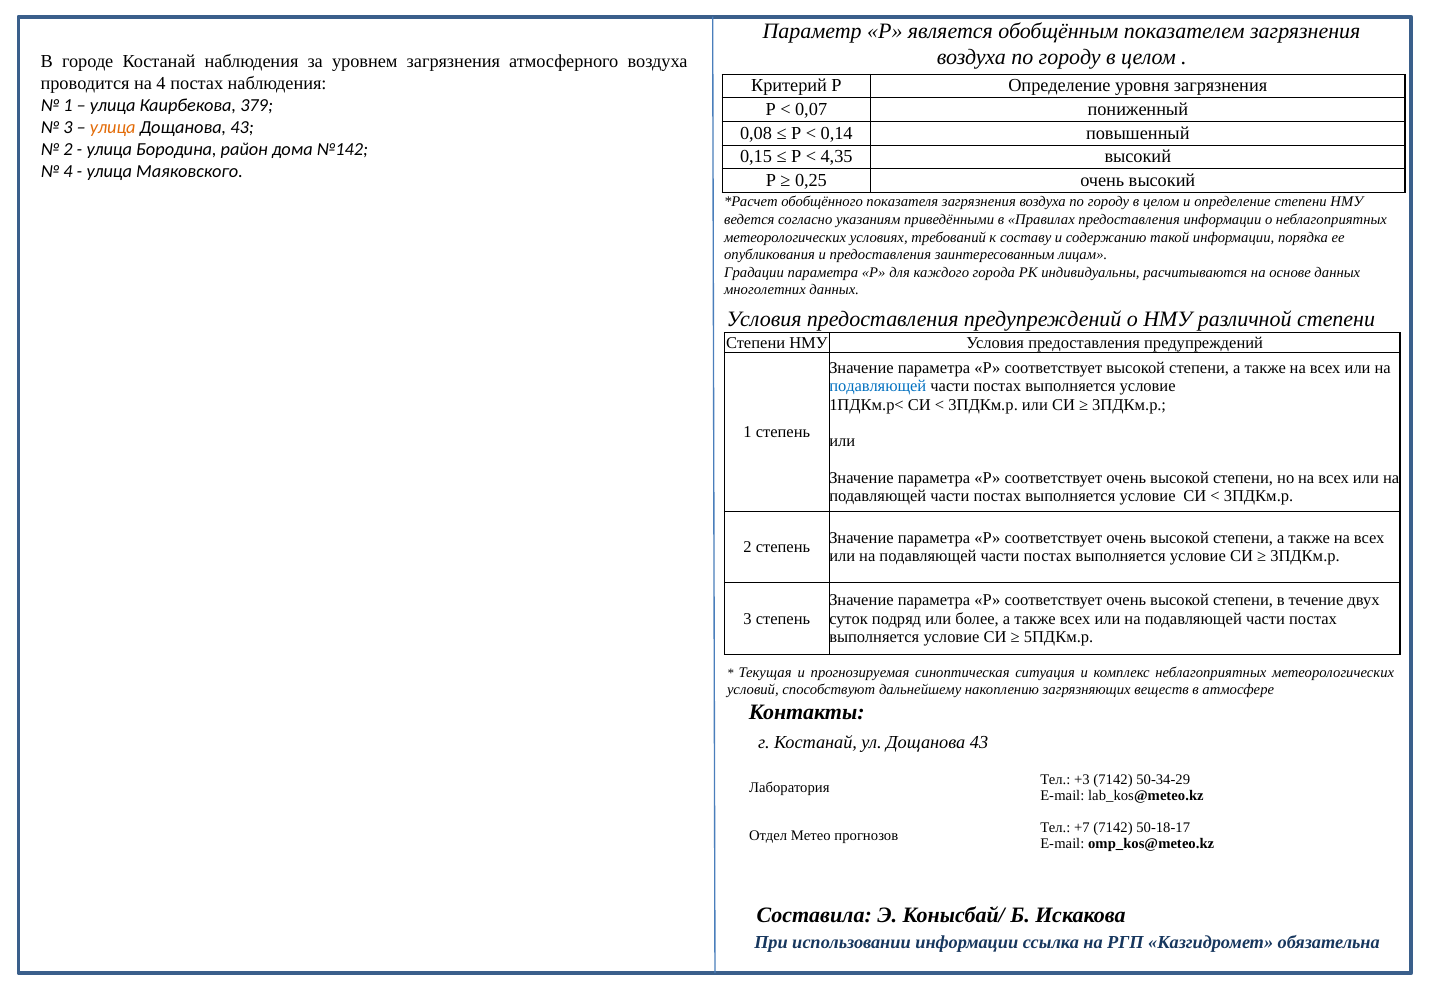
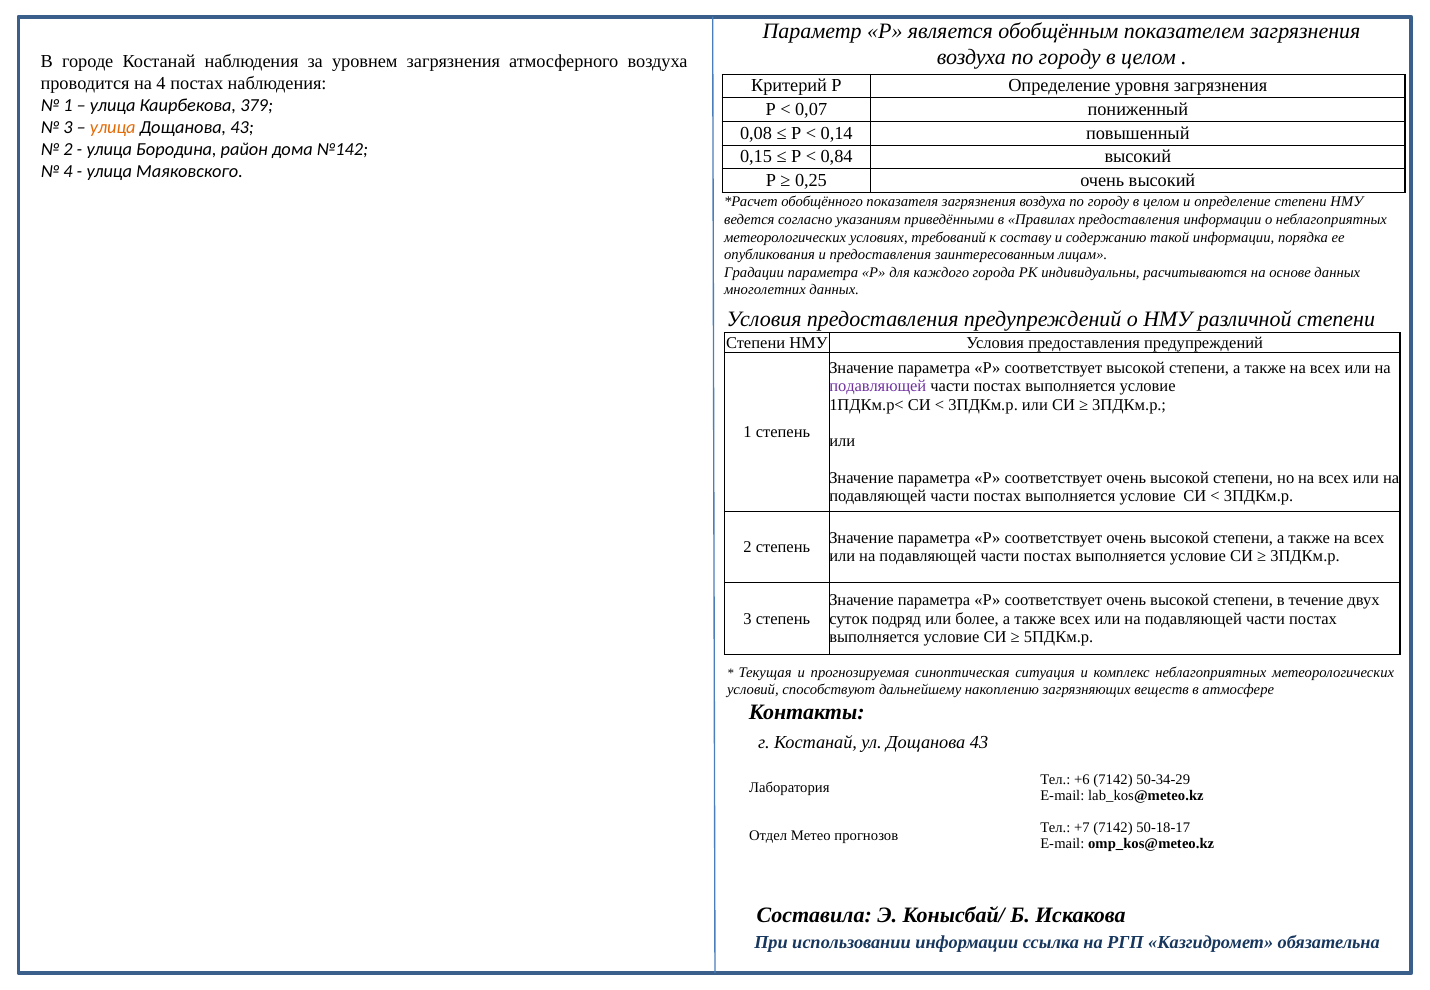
4,35: 4,35 -> 0,84 (837, 157)
подавляющей colour: blue -> purple (878, 386)
+3: +3 -> +6 (1082, 779)
